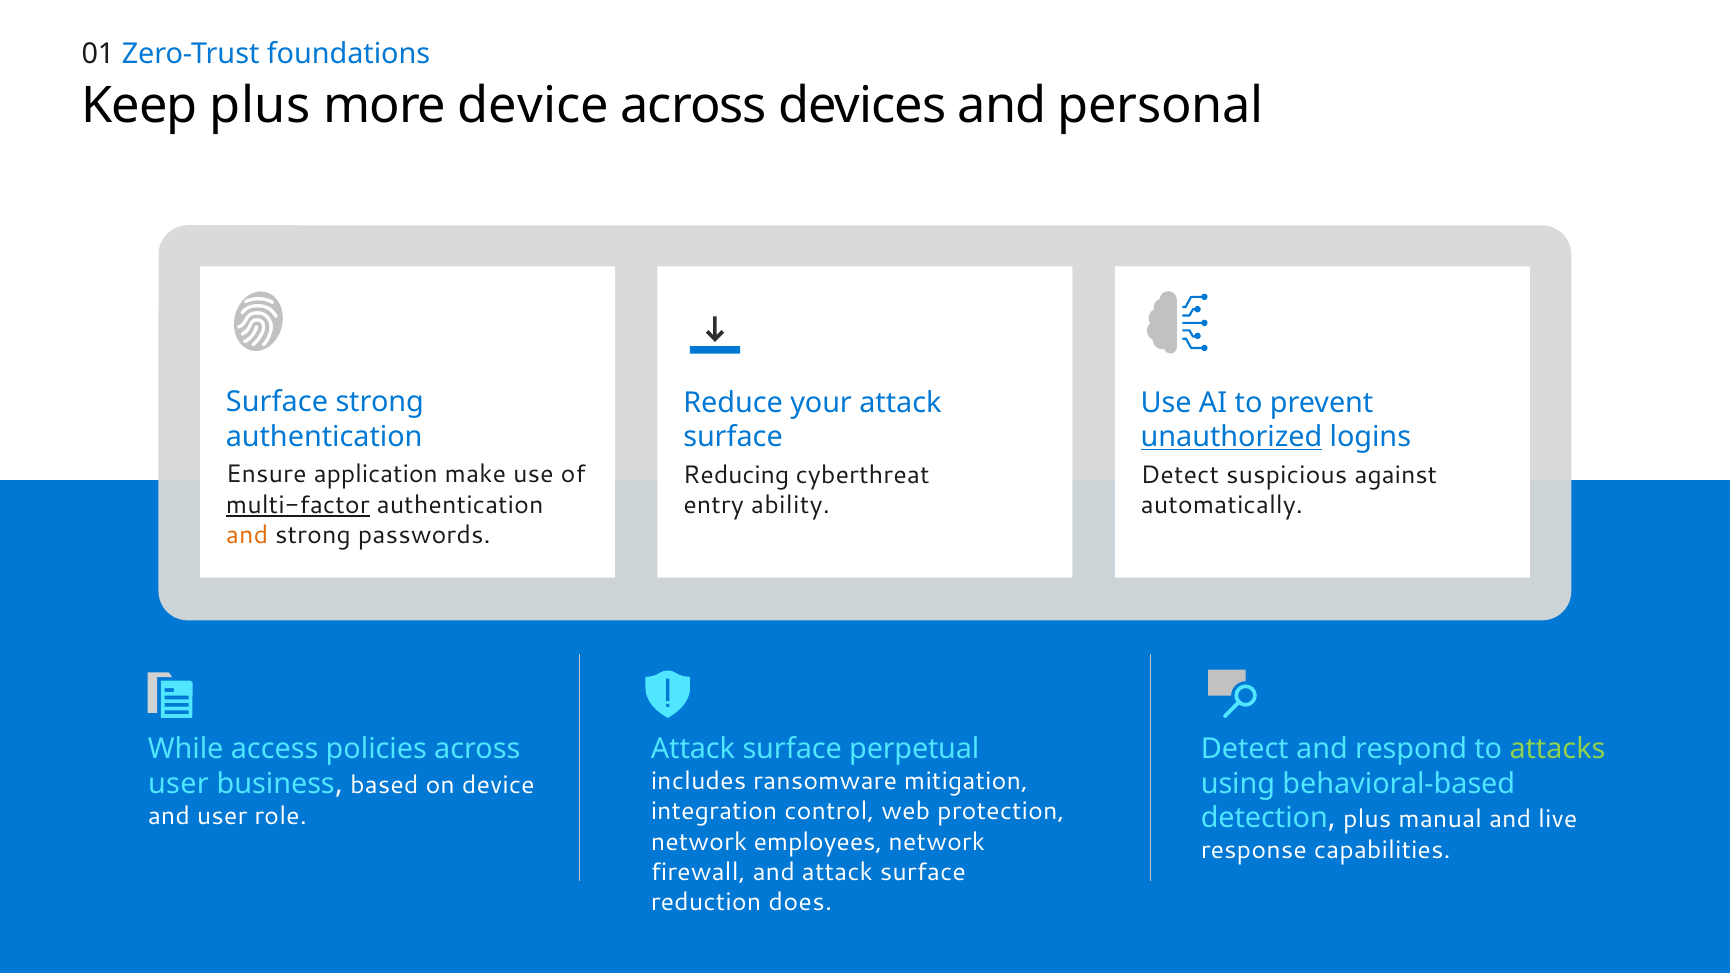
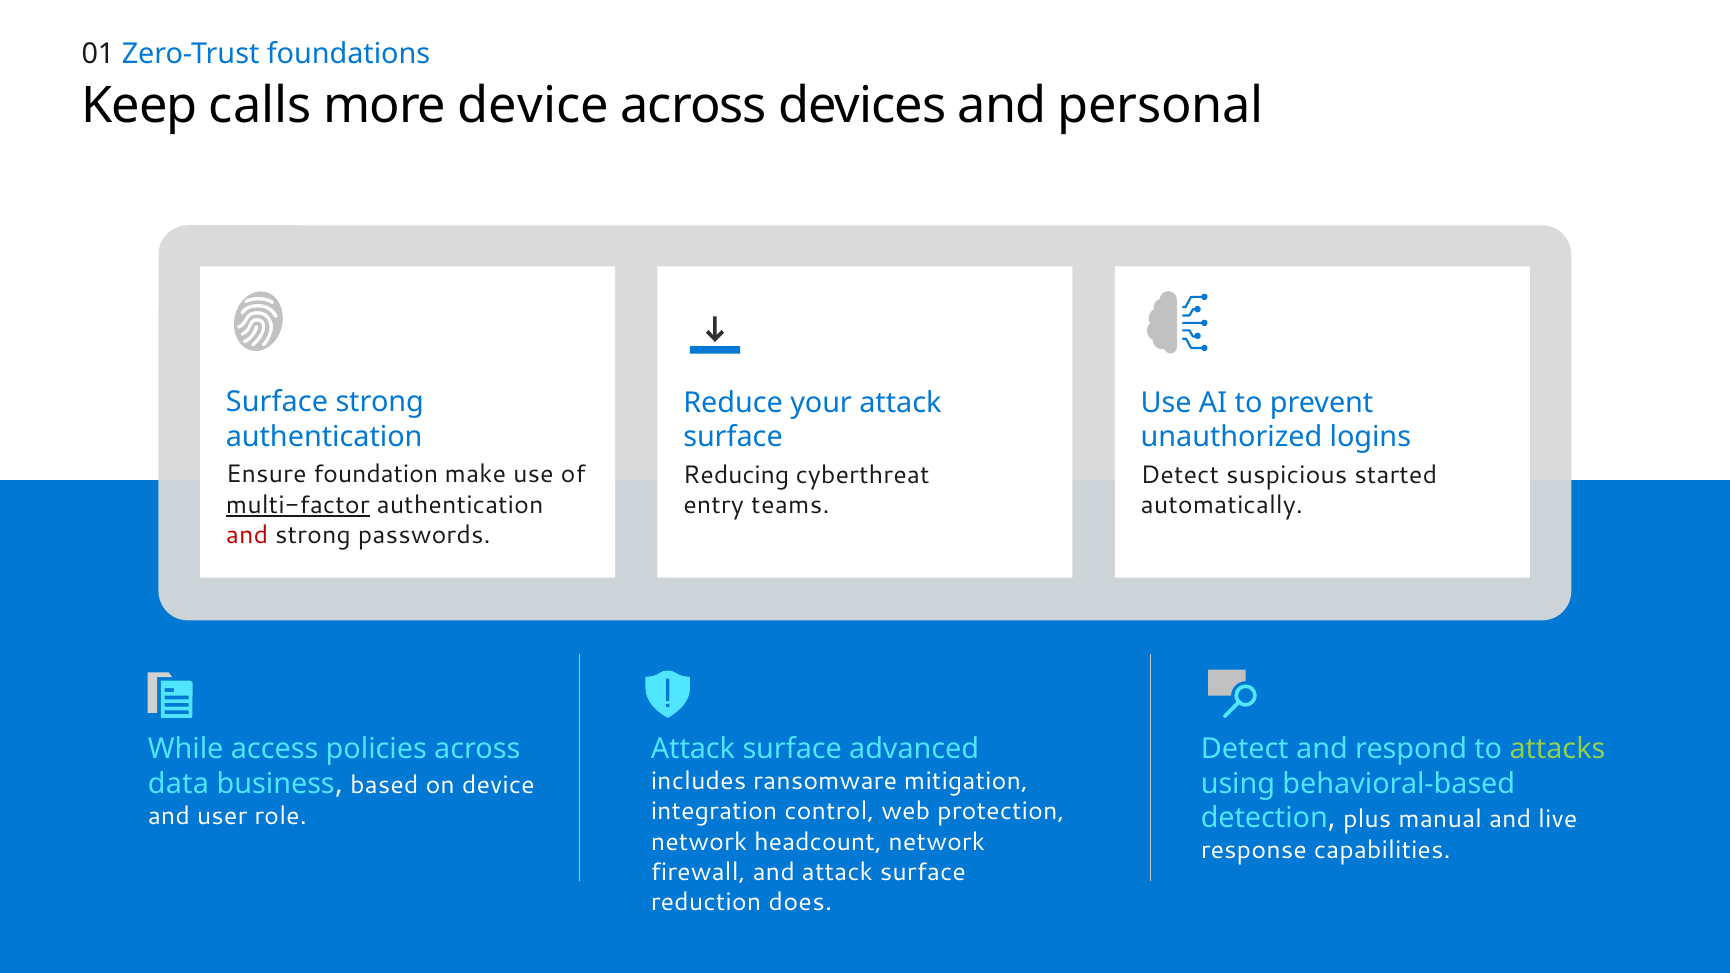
Keep plus: plus -> calls (260, 106)
unauthorized underline: present -> none (1231, 437)
application: application -> foundation (376, 475)
against: against -> started (1396, 475)
ability: ability -> teams (790, 505)
and colour: orange -> red (247, 535)
perpetual: perpetual -> advanced (914, 749)
user: user -> data (178, 784)
employees: employees -> headcount (818, 842)
